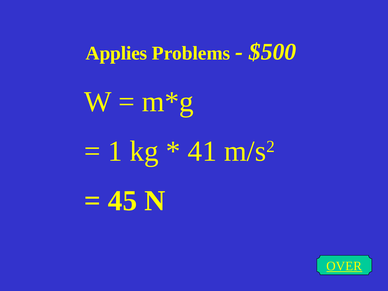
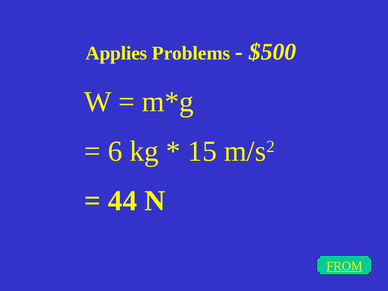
1: 1 -> 6 (115, 151)
41: 41 -> 15 (202, 151)
45: 45 -> 44 (123, 201)
OVER: OVER -> FROM (344, 266)
